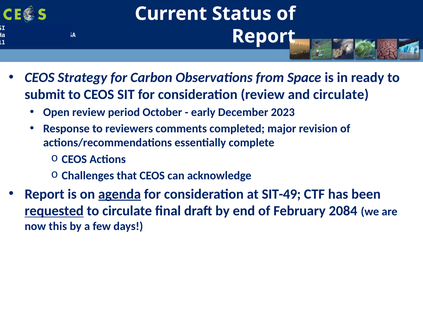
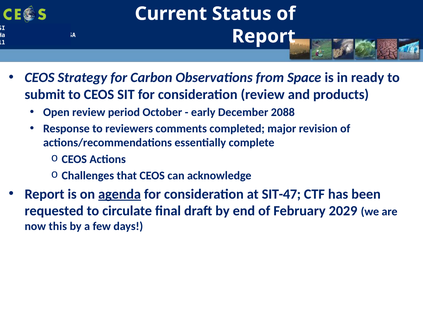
and circulate: circulate -> products (341, 95)
2023: 2023 -> 2088 (283, 112)
SIT-49: SIT-49 -> SIT-47 (281, 194)
requested underline: present -> none (54, 211)
2084: 2084 -> 2029 (343, 211)
